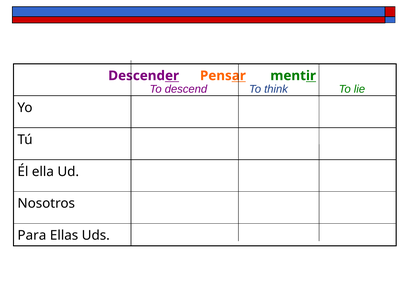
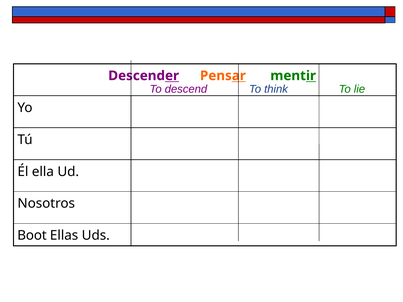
Para: Para -> Boot (32, 236)
